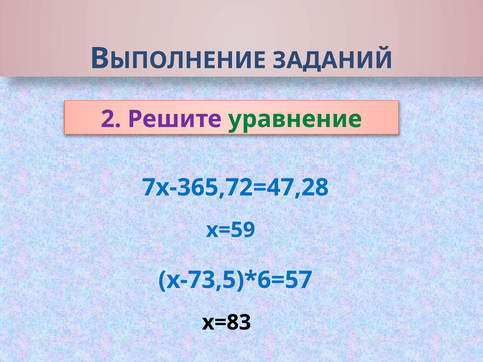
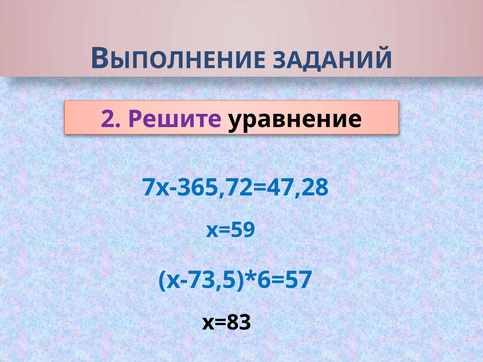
уравнение colour: green -> black (295, 119)
